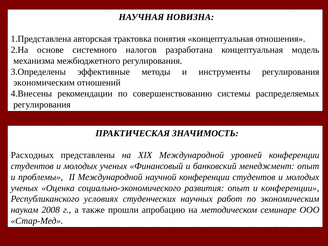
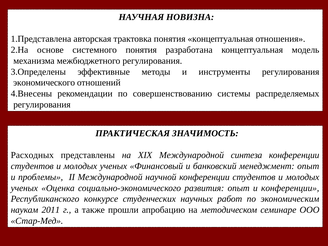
системного налогов: налогов -> понятия (141, 50)
экономическим: экономическим -> экономического (44, 83)
уровней: уровней -> синтеза (247, 155)
условиях: условиях -> конкурсе (101, 199)
2008: 2008 -> 2011 (51, 210)
